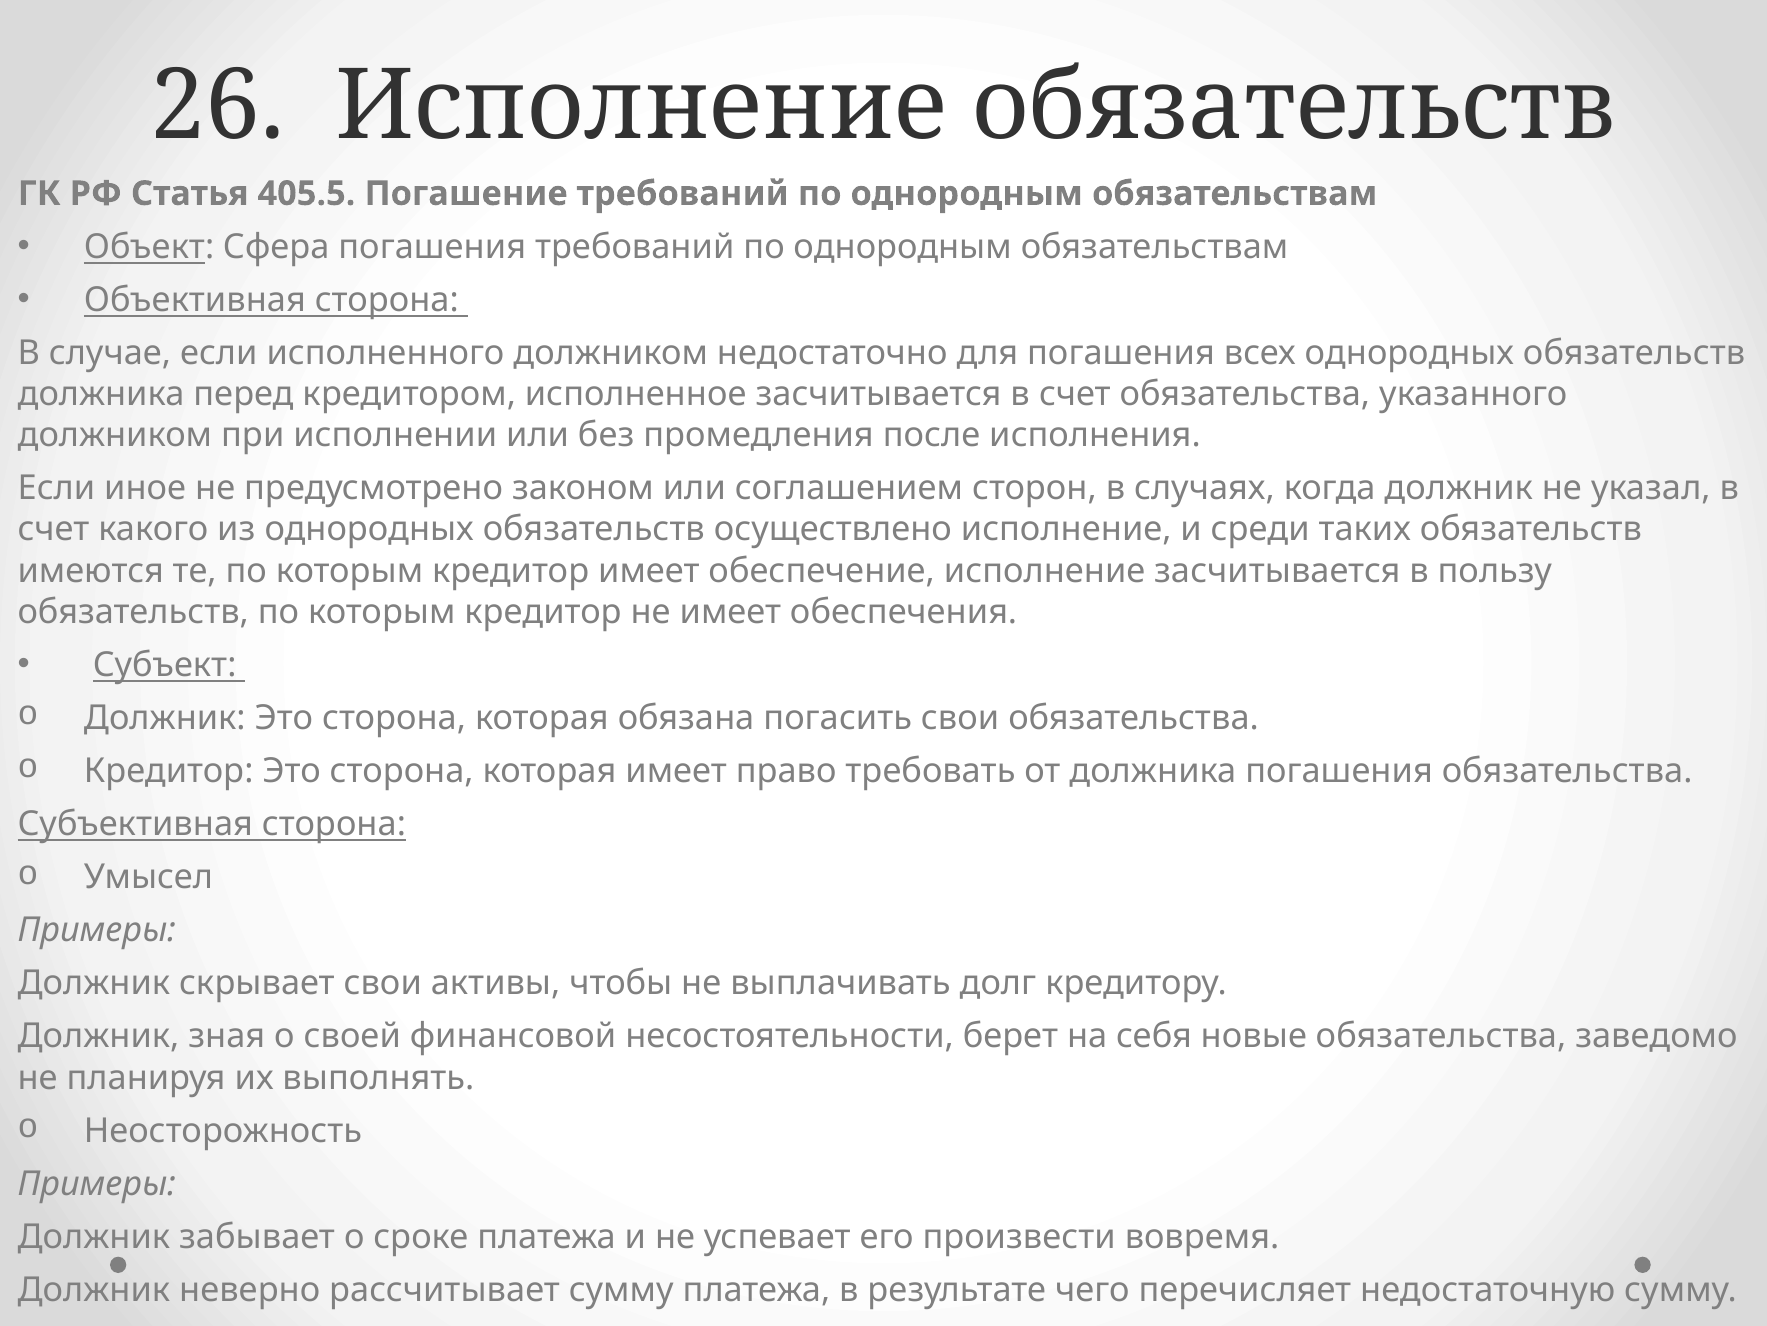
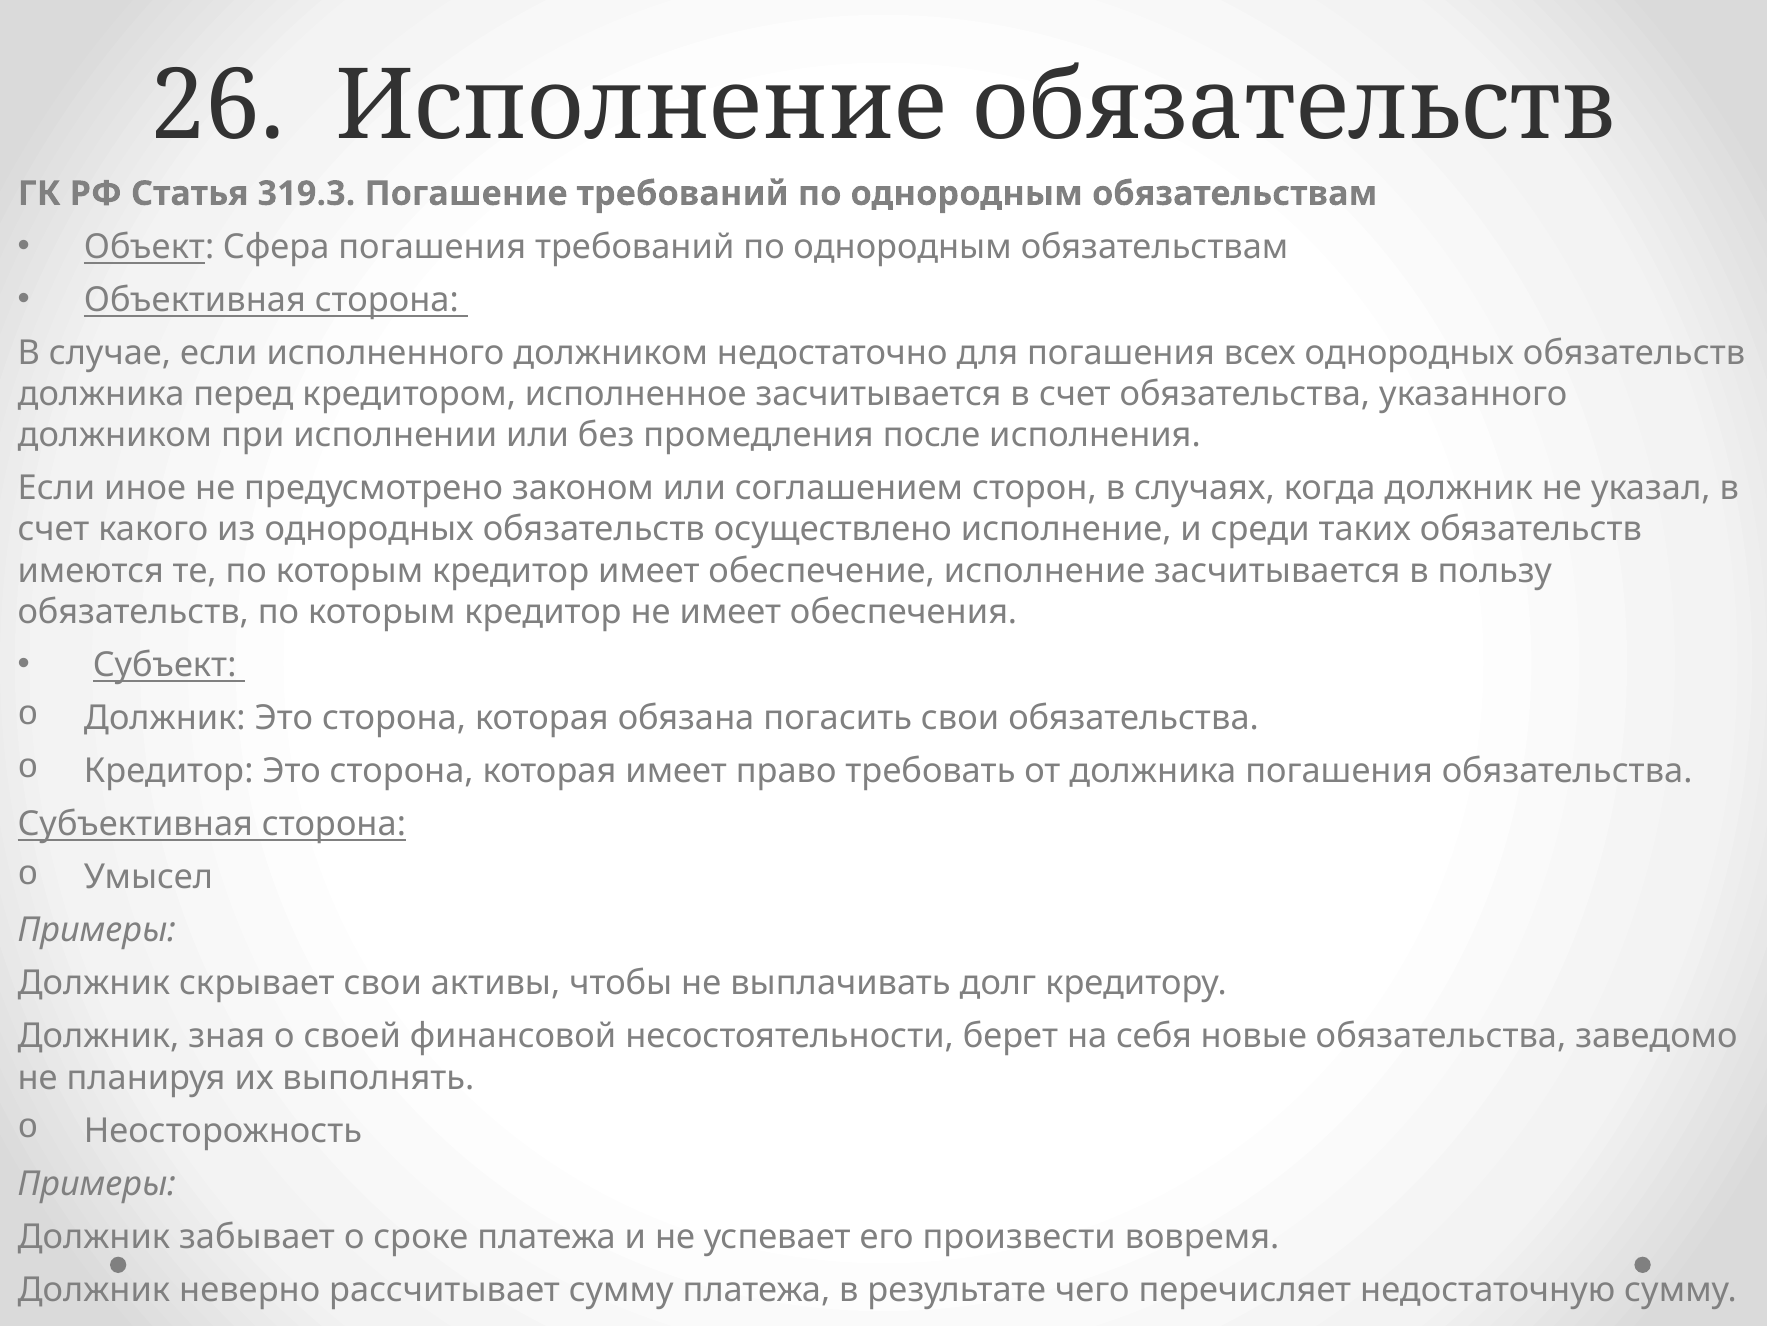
405.5: 405.5 -> 319.3 (306, 194)
